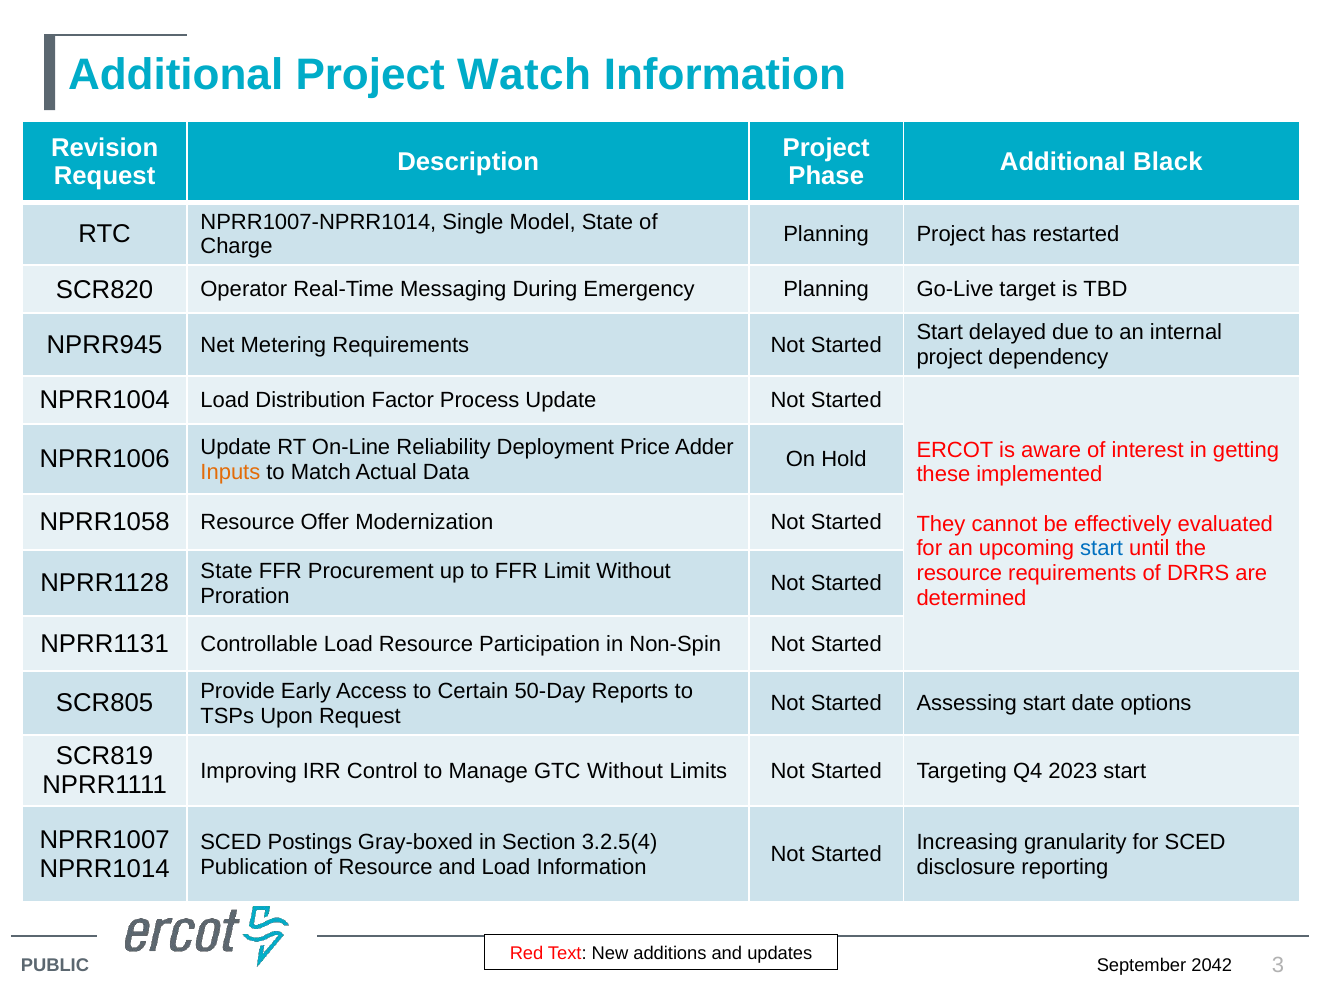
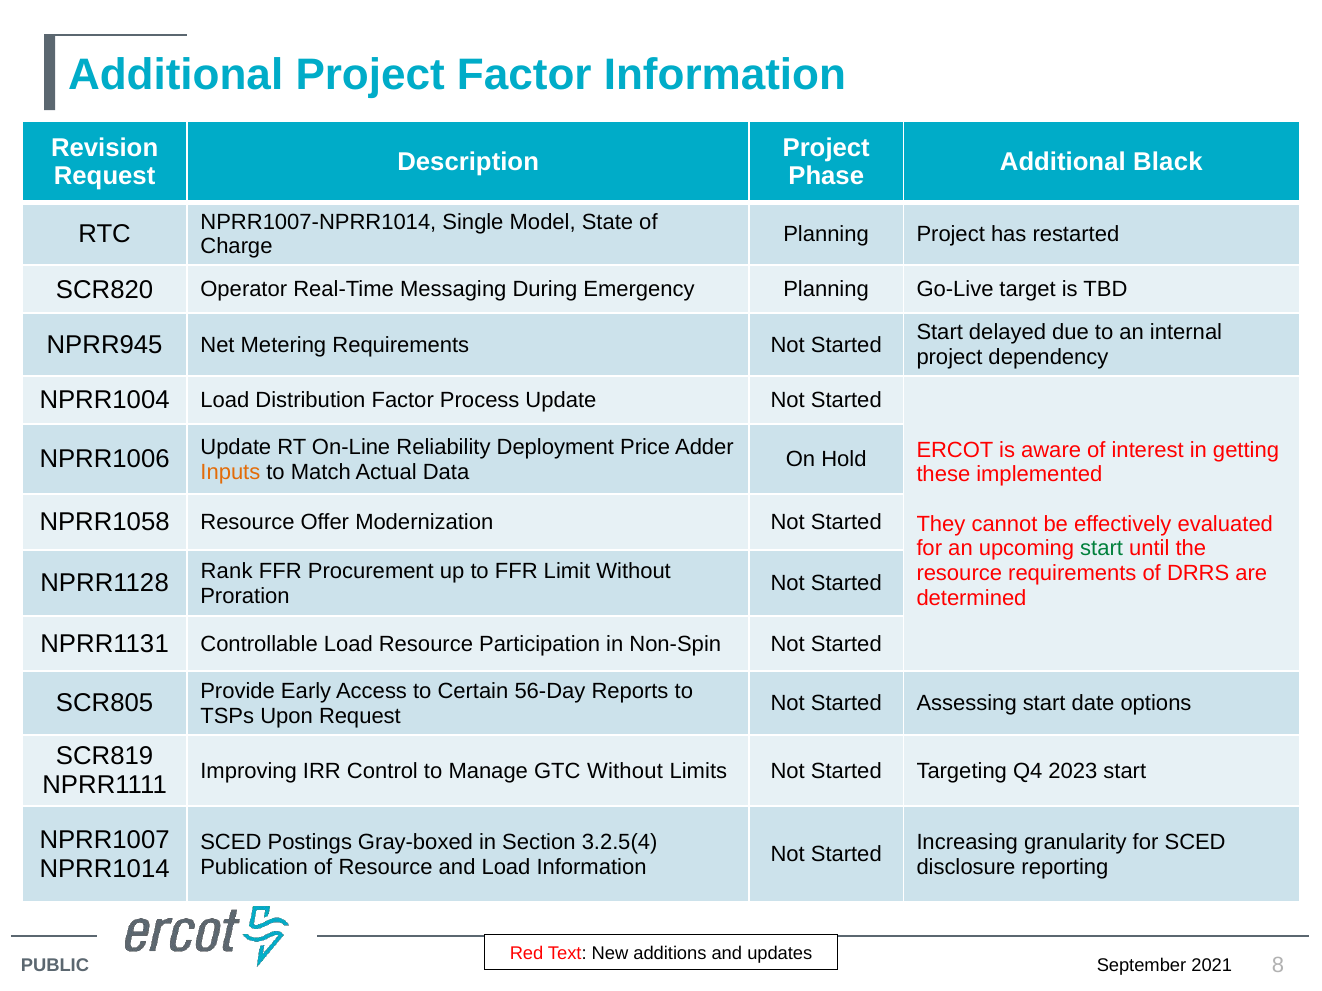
Project Watch: Watch -> Factor (524, 75)
start colour: blue -> green (1102, 549)
NPRR1128 State: State -> Rank (227, 572)
50-Day: 50-Day -> 56-Day (550, 691)
2042: 2042 -> 2021 (1212, 966)
3: 3 -> 8 (1278, 965)
